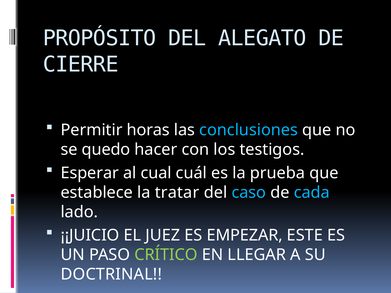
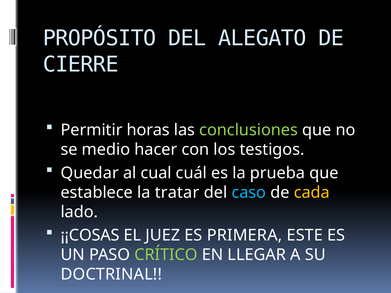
conclusiones colour: light blue -> light green (249, 130)
quedo: quedo -> medio (106, 150)
Esperar: Esperar -> Quedar (90, 173)
cada colour: light blue -> yellow (312, 193)
¡¡JUICIO: ¡¡JUICIO -> ¡¡COSAS (90, 235)
EMPEZAR: EMPEZAR -> PRIMERA (245, 235)
